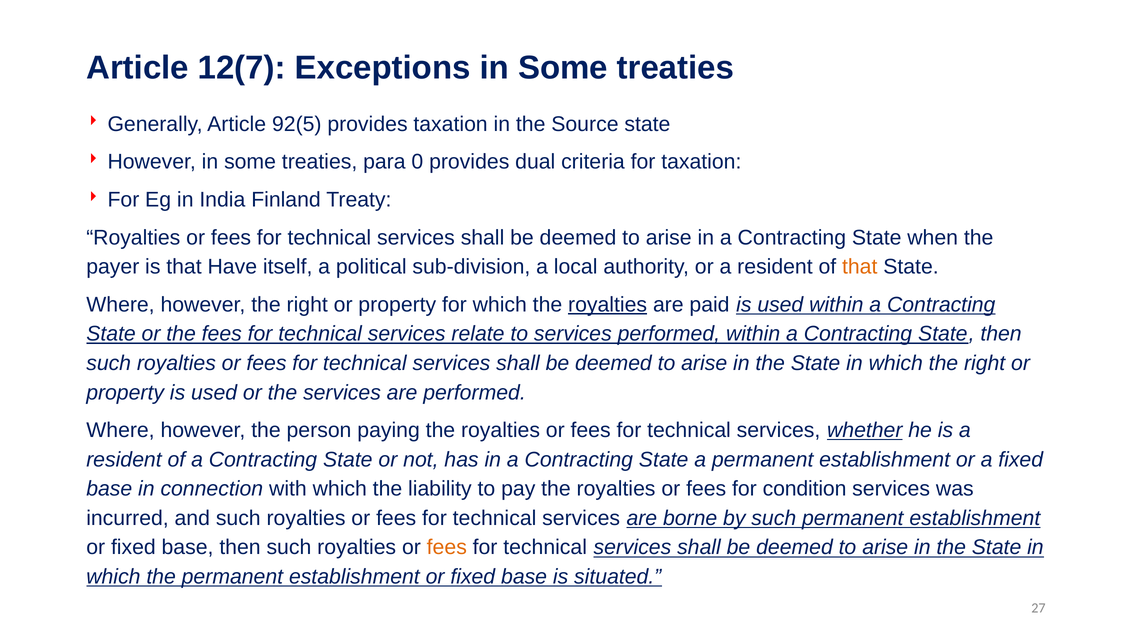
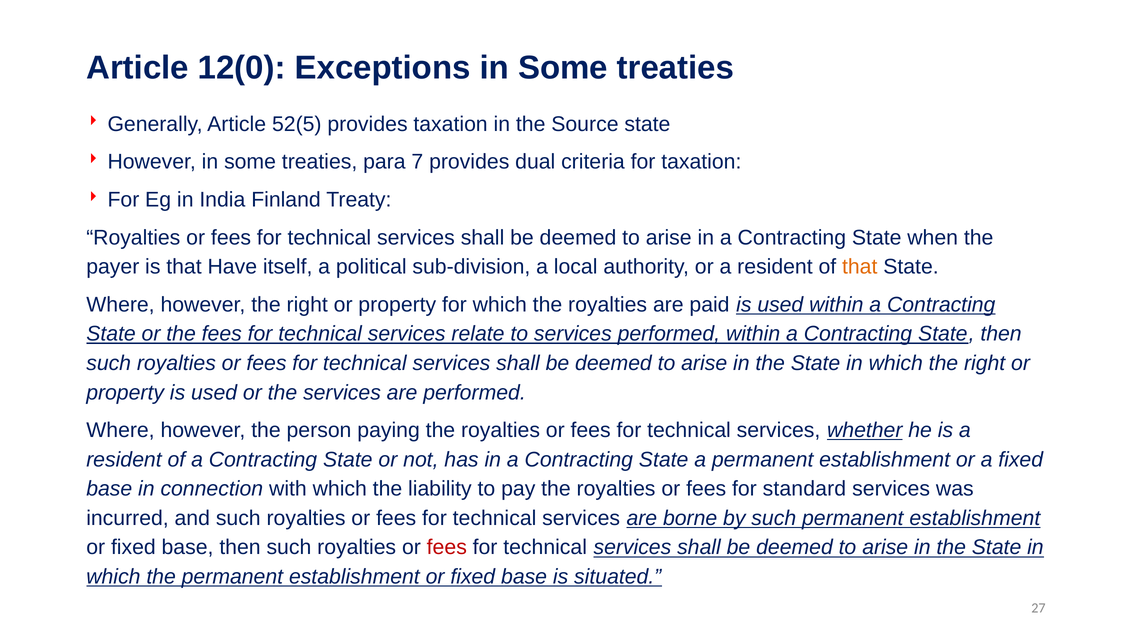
12(7: 12(7 -> 12(0 (242, 68)
92(5: 92(5 -> 52(5 (297, 124)
0: 0 -> 7 (417, 162)
royalties underline: present -> none (608, 305)
condition: condition -> standard (804, 489)
fees colour: orange -> red (447, 547)
